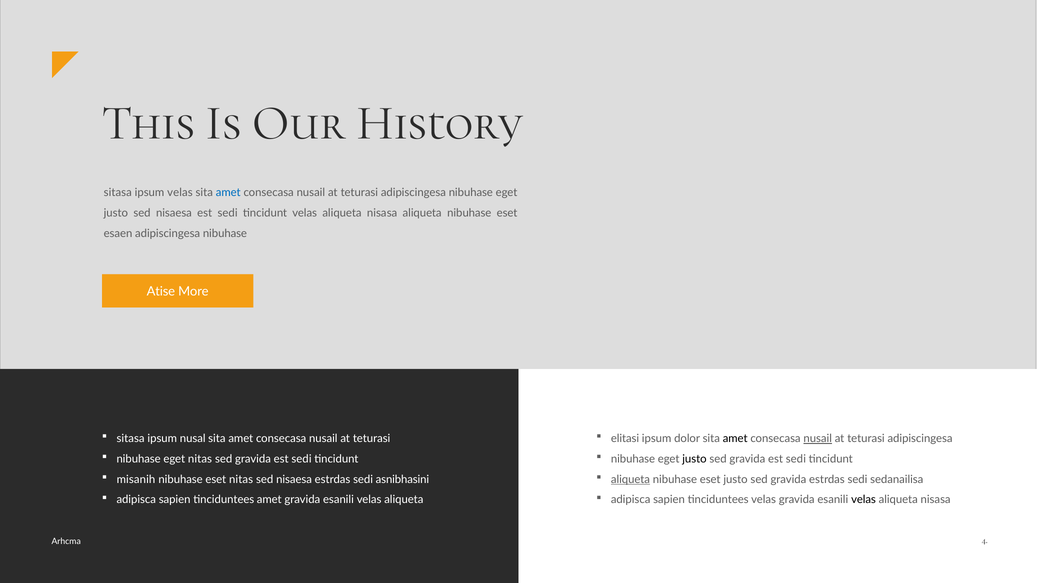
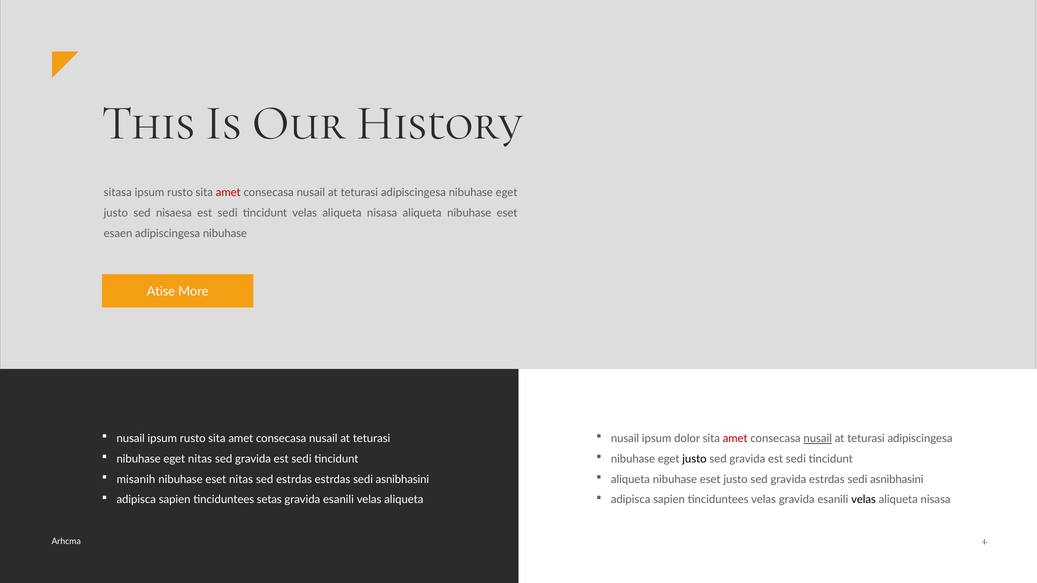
velas: velas -> rusto (180, 193)
amet colour: blue -> red (228, 193)
sitasa: sitasa -> nusail (131, 439)
nusal: nusal -> rusto (193, 439)
elitasi: elitasi -> nusail (625, 439)
amet colour: black -> red (735, 439)
nisaesa: nisaesa -> estrdas (294, 480)
aliqueta underline: present -> none (630, 480)
gravida estrdas sedi sedanailisa: sedanailisa -> asnibhasini (897, 480)
tinciduntees amet: amet -> setas (269, 500)
